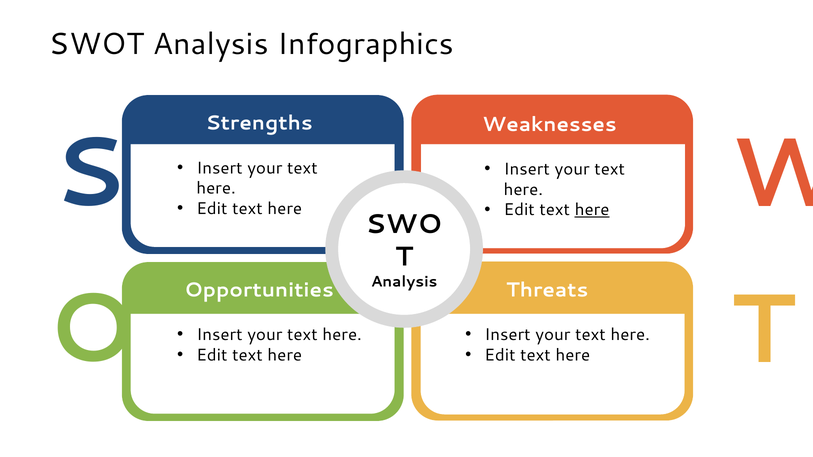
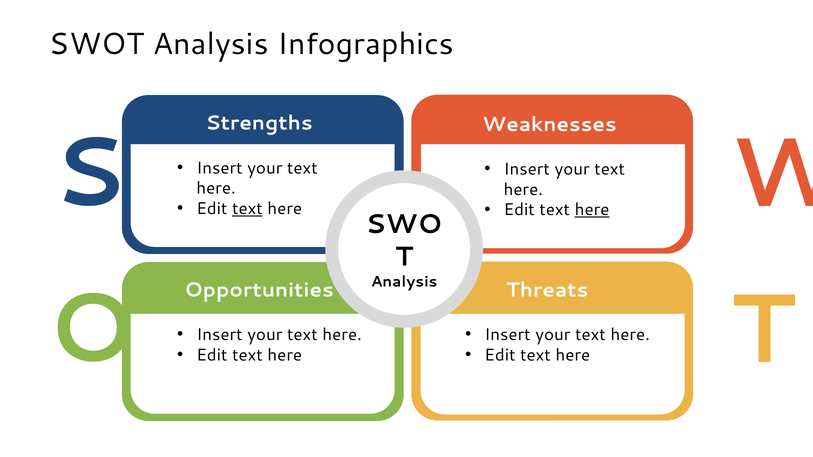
text underline: none -> present (247, 209)
